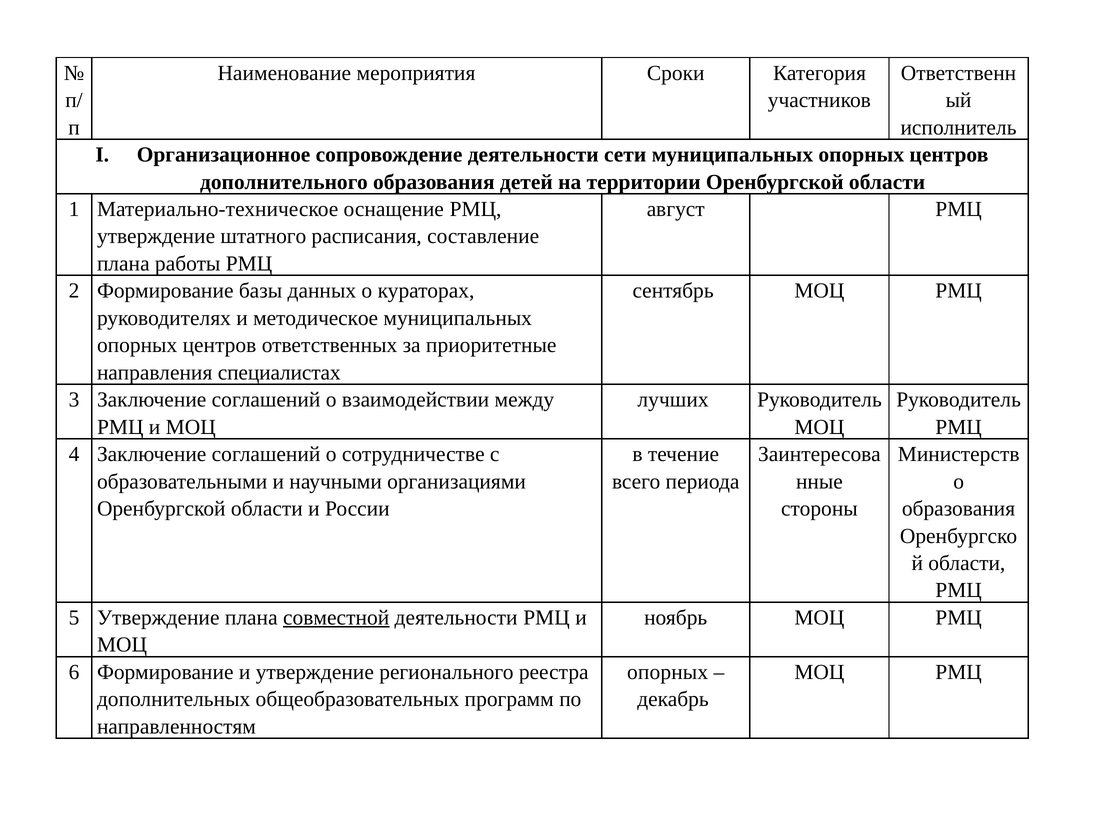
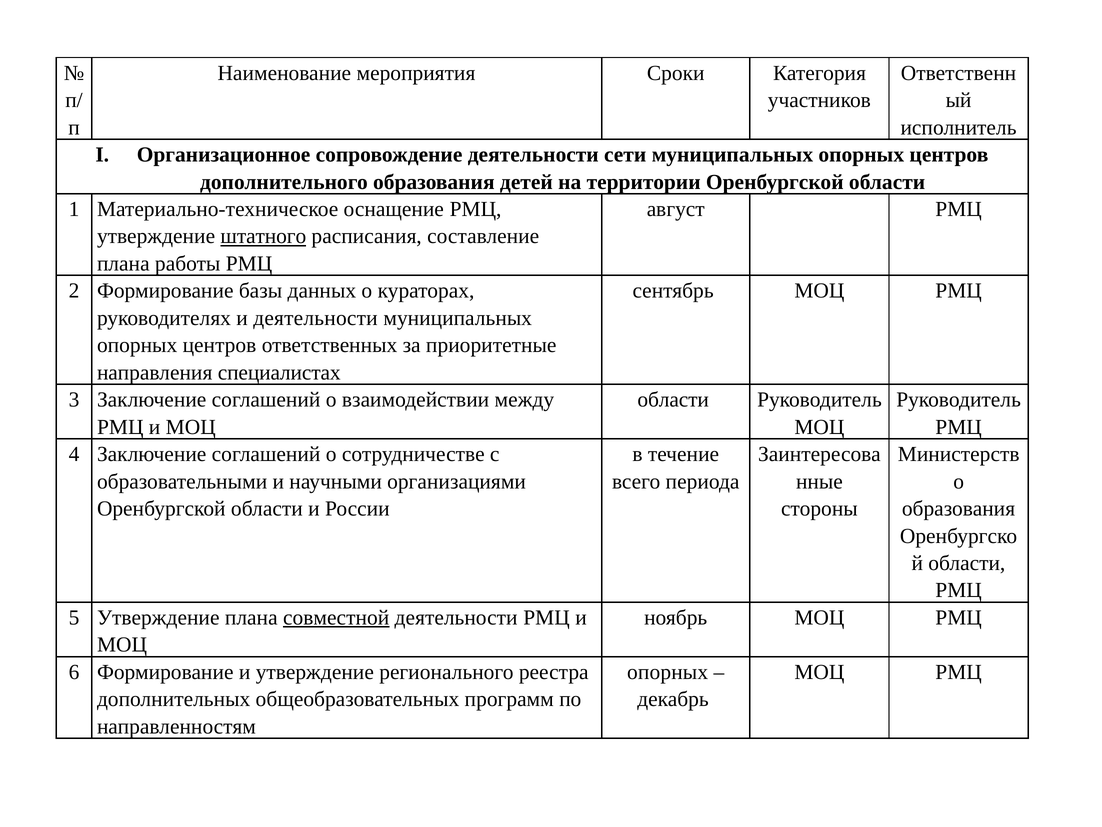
штатного underline: none -> present (263, 236)
и методическое: методическое -> деятельности (316, 318)
лучших: лучших -> области (673, 400)
